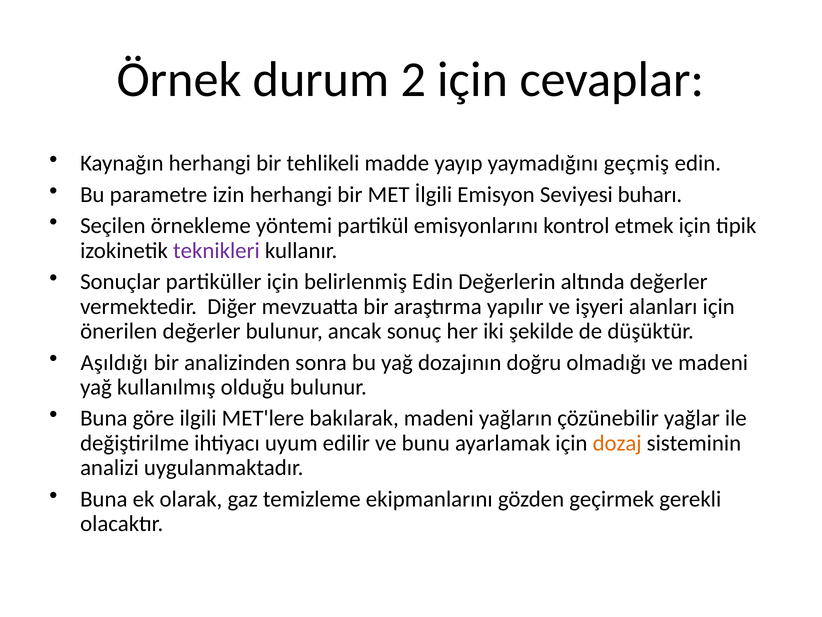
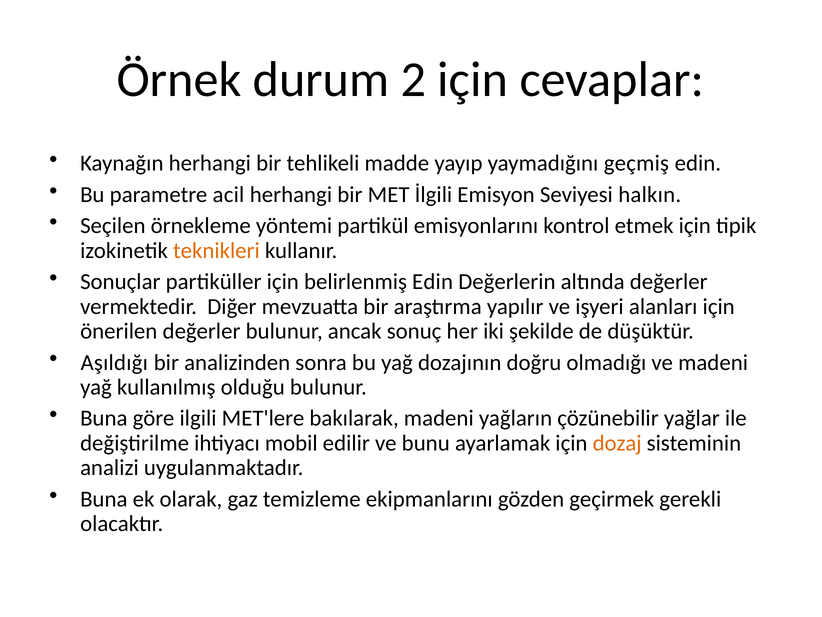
izin: izin -> acil (228, 194)
buharı: buharı -> halkın (650, 194)
teknikleri colour: purple -> orange (216, 250)
uyum: uyum -> mobil (291, 443)
